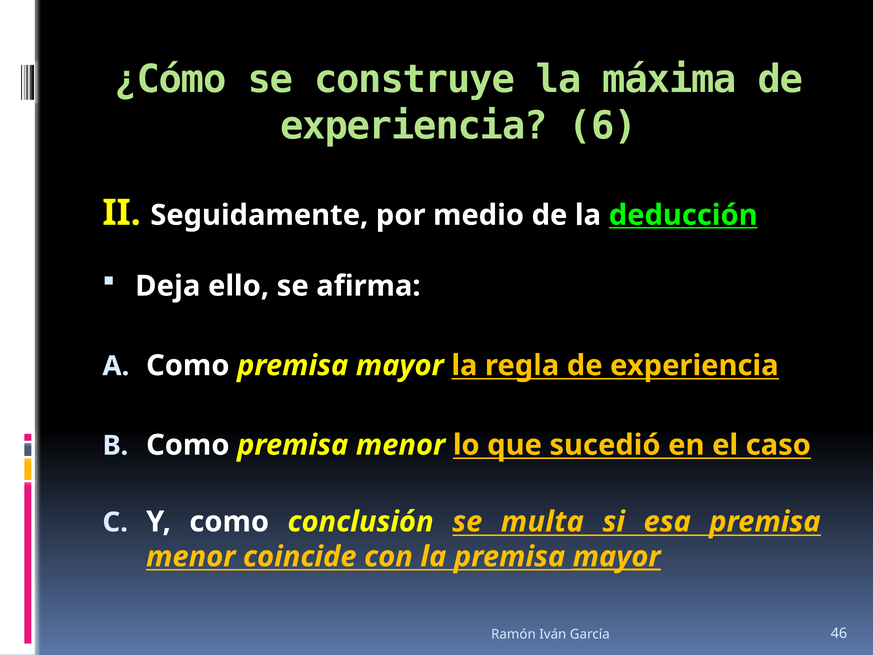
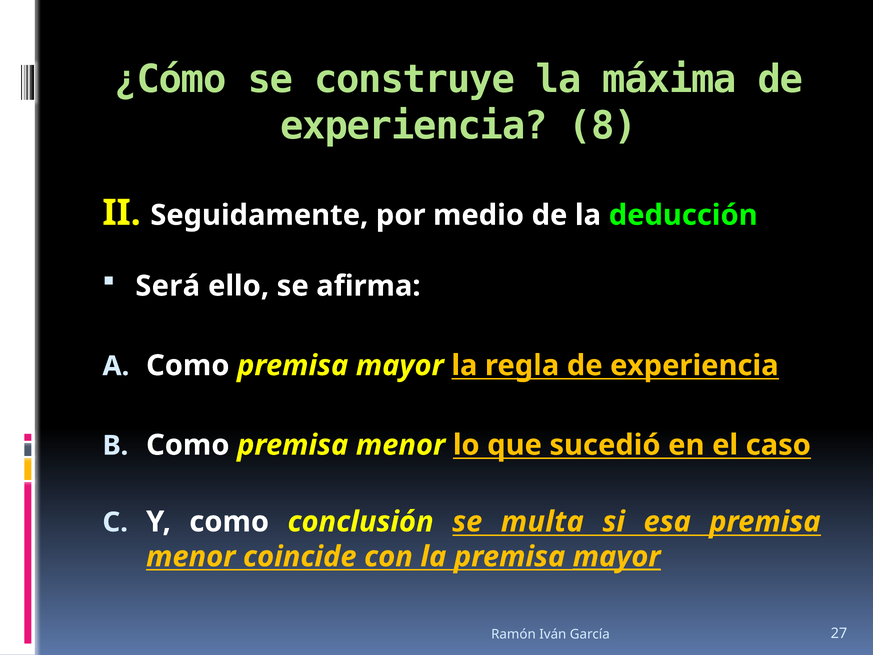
6: 6 -> 8 (603, 126)
deducción underline: present -> none (683, 215)
Deja: Deja -> Será (168, 286)
46: 46 -> 27 (839, 633)
